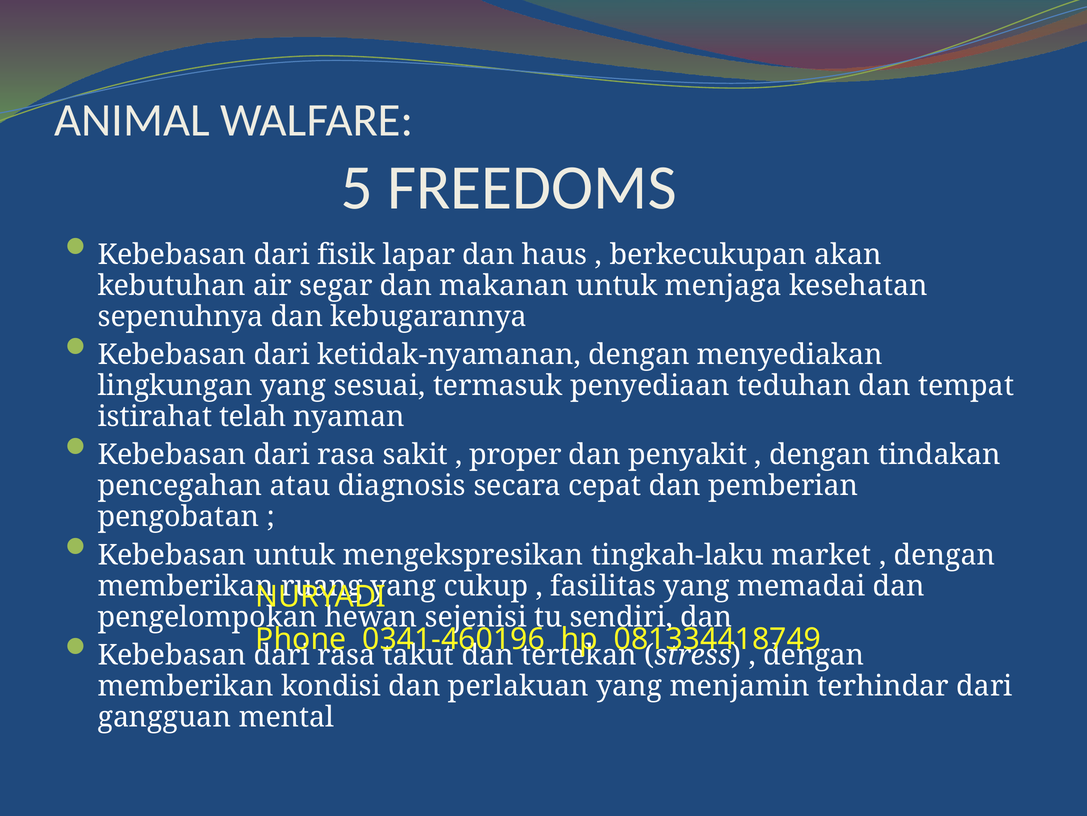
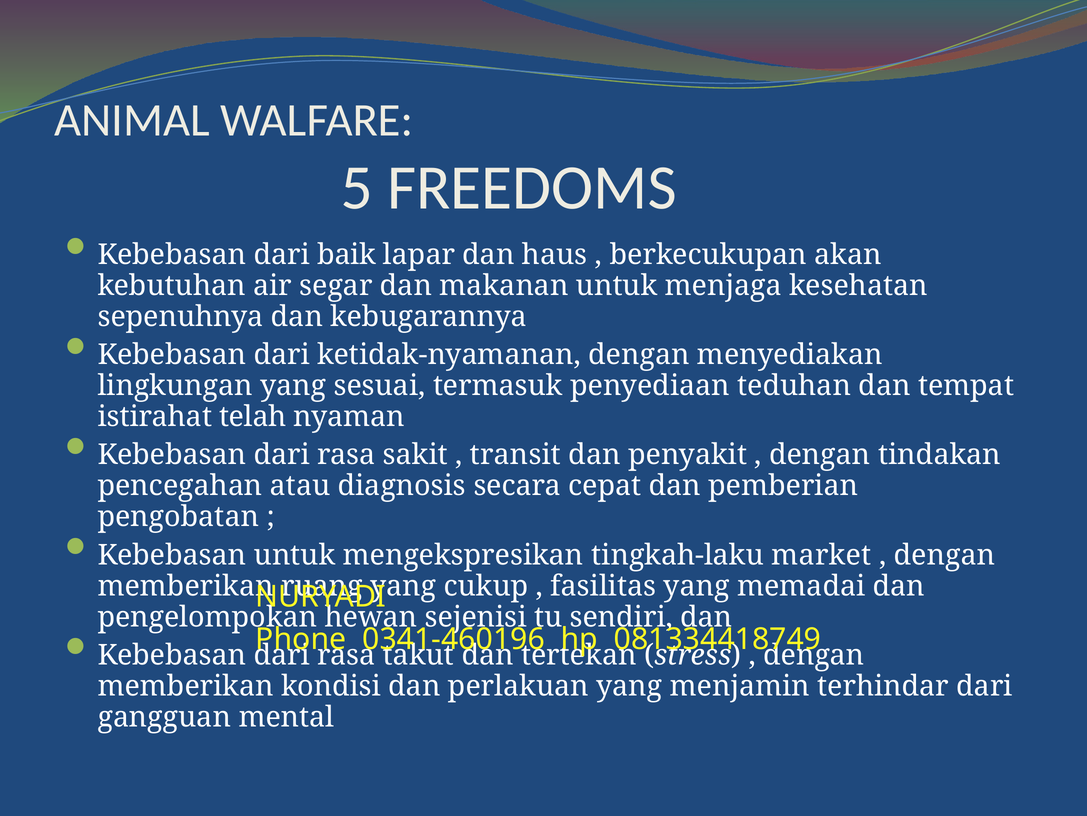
fisik: fisik -> baik (347, 255)
proper: proper -> transit (515, 455)
